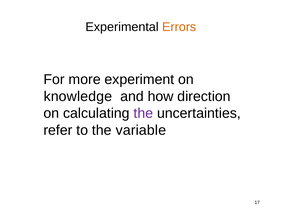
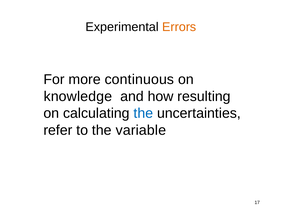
experiment: experiment -> continuous (139, 79)
direction: direction -> resulting (204, 96)
the colour: purple -> blue (143, 113)
